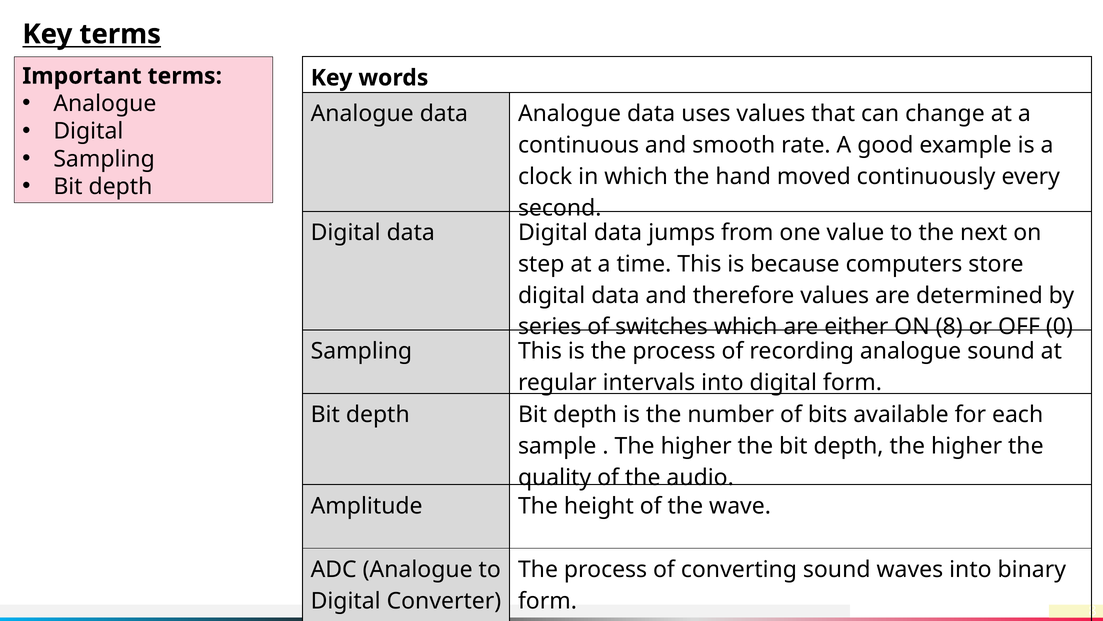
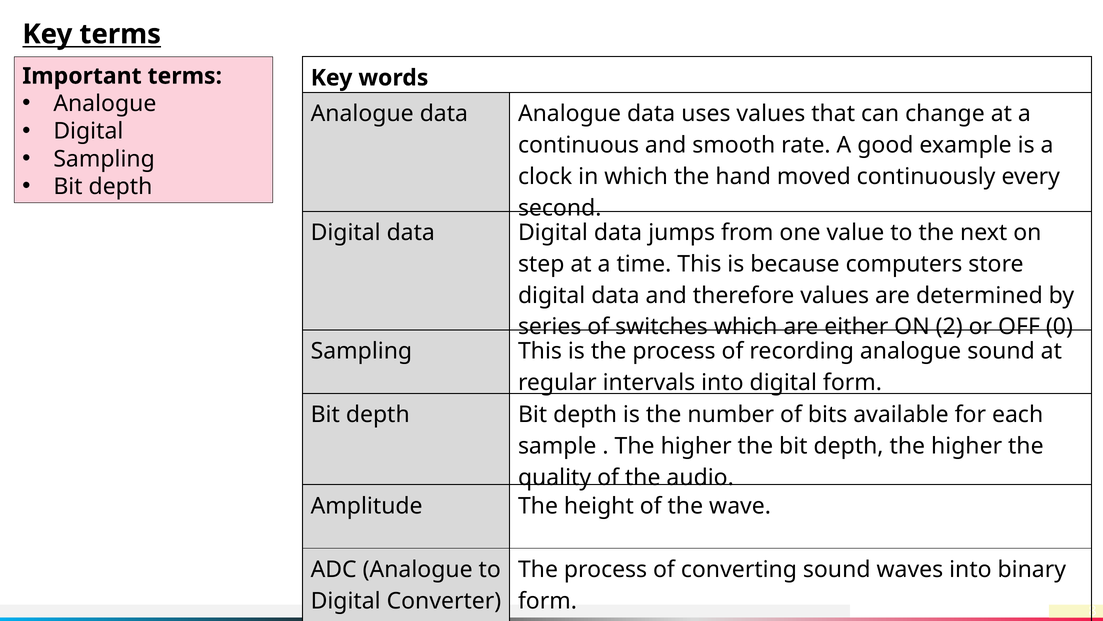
ON 8: 8 -> 2 (949, 327)
